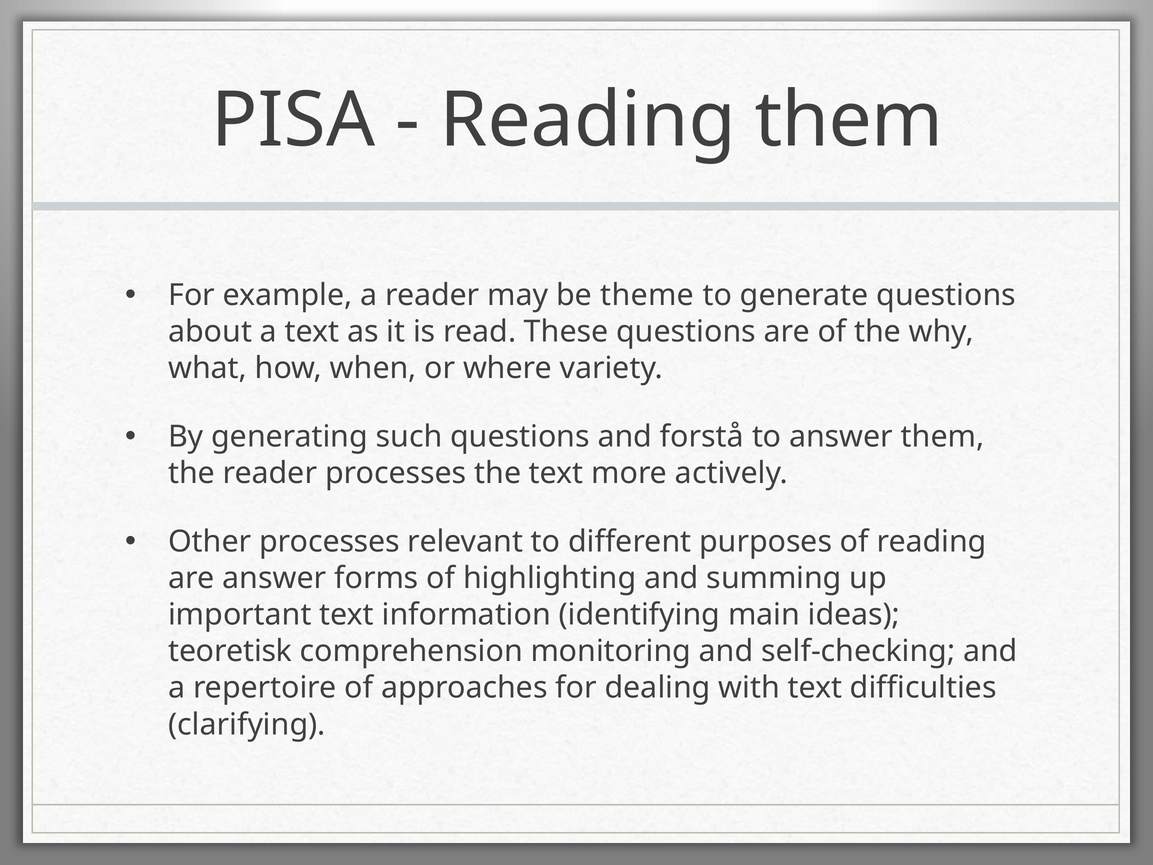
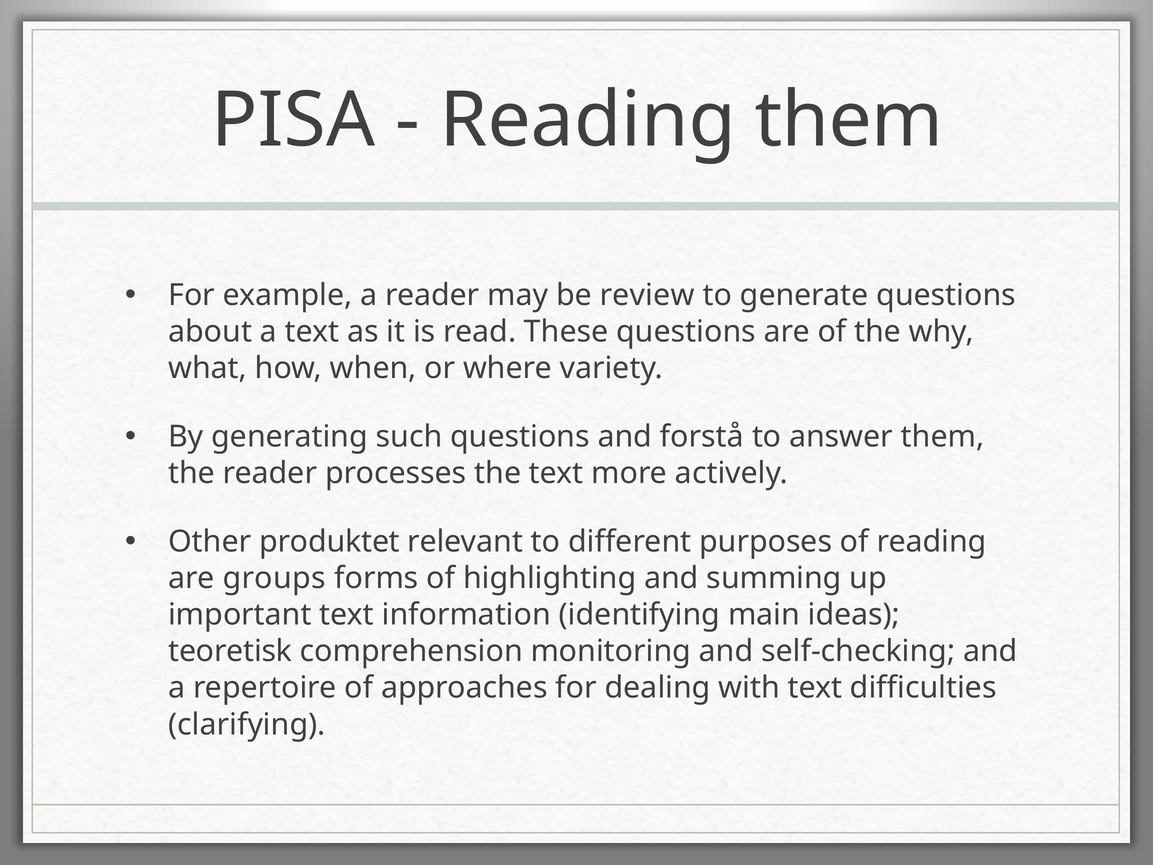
theme: theme -> review (647, 295)
Other processes: processes -> produktet (330, 542)
are answer: answer -> groups (274, 578)
